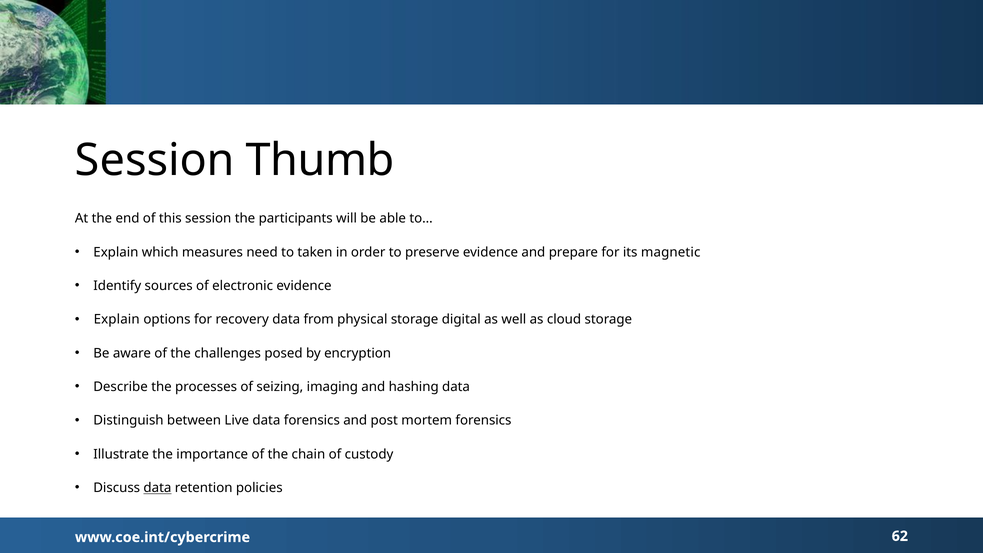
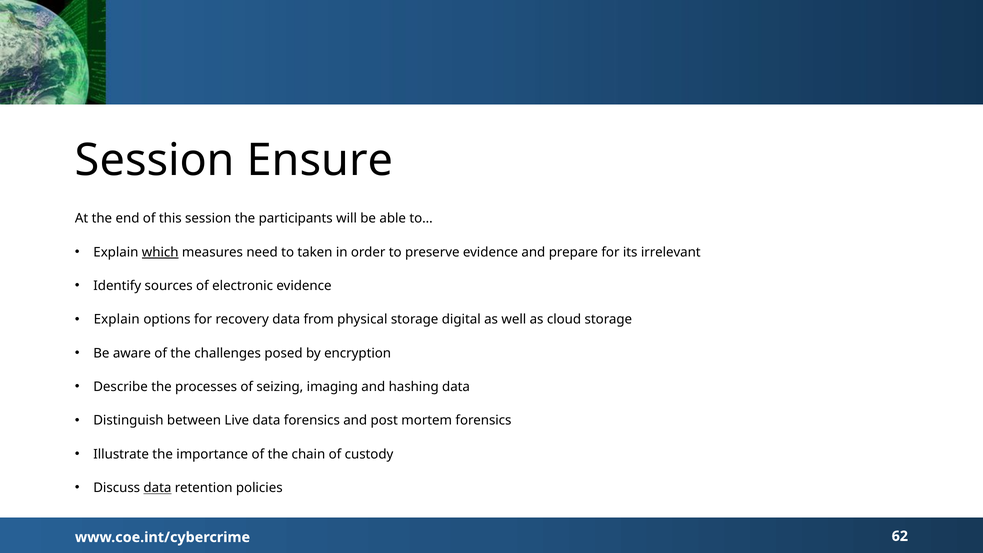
Thumb: Thumb -> Ensure (320, 161)
which underline: none -> present (160, 252)
magnetic: magnetic -> irrelevant (671, 252)
